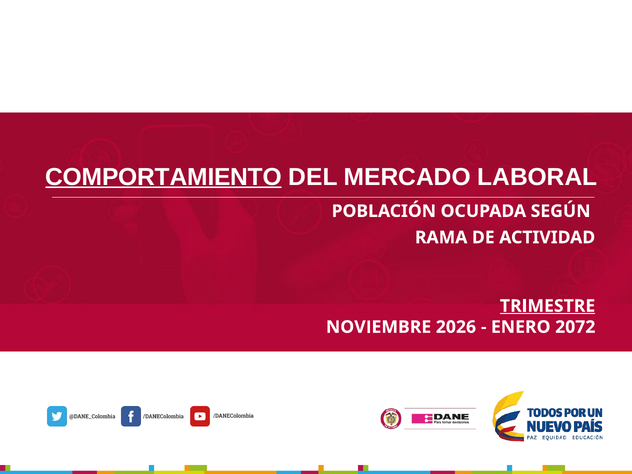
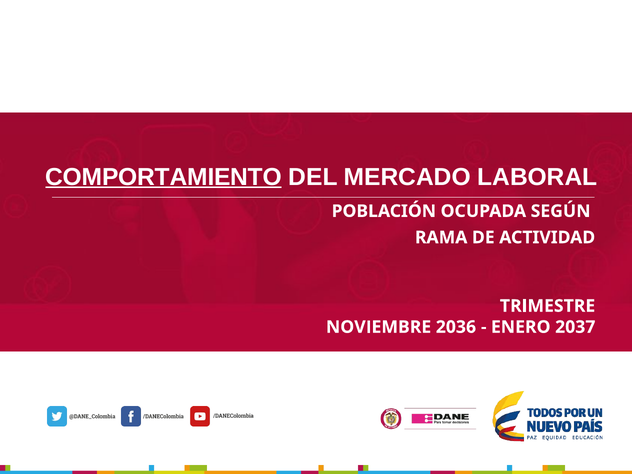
TRIMESTRE underline: present -> none (548, 306)
2026: 2026 -> 2036 (456, 327)
2072: 2072 -> 2037 (575, 327)
